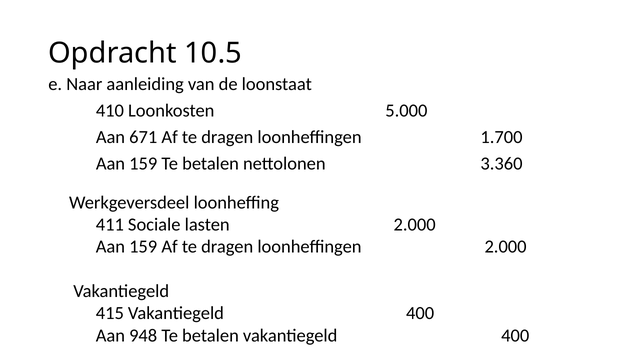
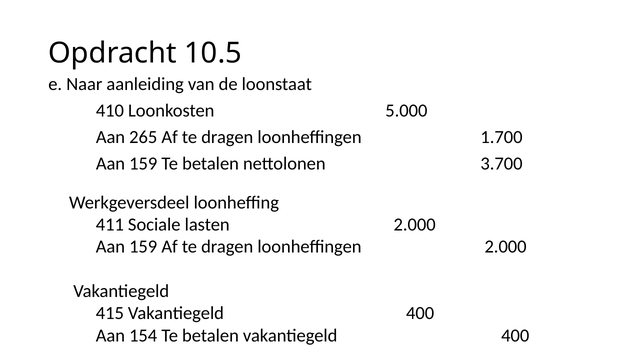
671: 671 -> 265 (143, 137)
3.360: 3.360 -> 3.700 (501, 164)
948: 948 -> 154 (143, 336)
